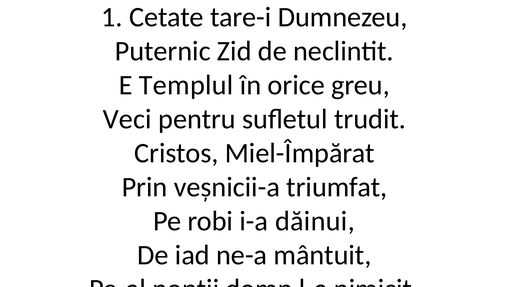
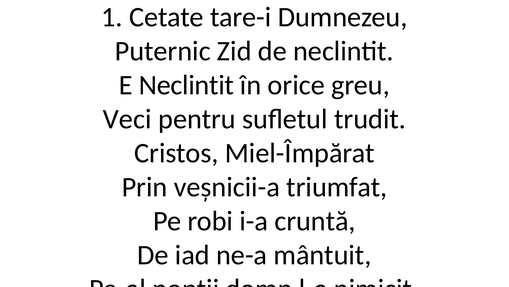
E Templul: Templul -> Neclintit (186, 85)
dăinui: dăinui -> cruntă (315, 221)
